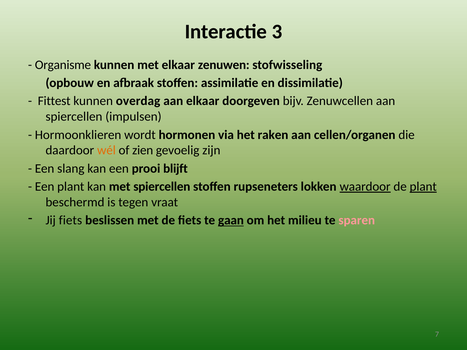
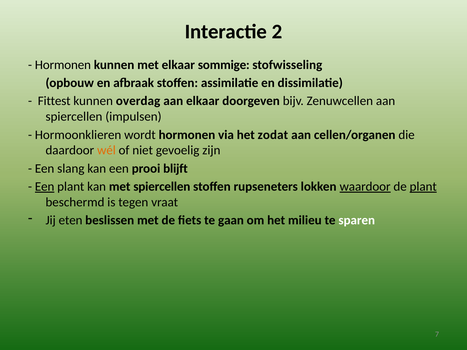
3: 3 -> 2 (277, 32)
Organisme: Organisme -> Hormonen (63, 65)
zenuwen: zenuwen -> sommige (224, 65)
raken: raken -> zodat (273, 135)
zien: zien -> niet (143, 150)
Een underline: none -> present (45, 187)
Jij fiets: fiets -> eten (71, 221)
gaan underline: present -> none (231, 221)
sparen colour: pink -> white (357, 221)
